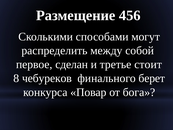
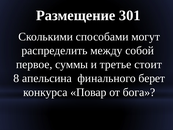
456: 456 -> 301 (130, 15)
сделан: сделан -> суммы (72, 64)
чебуреков: чебуреков -> апельсина (47, 78)
